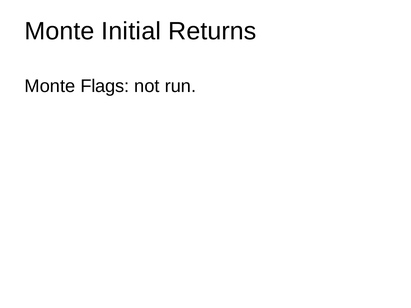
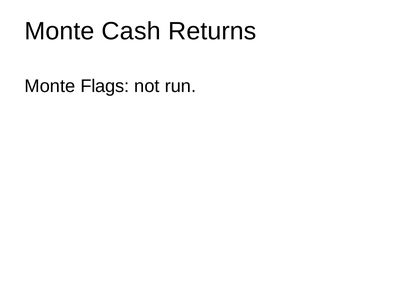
Initial: Initial -> Cash (131, 31)
